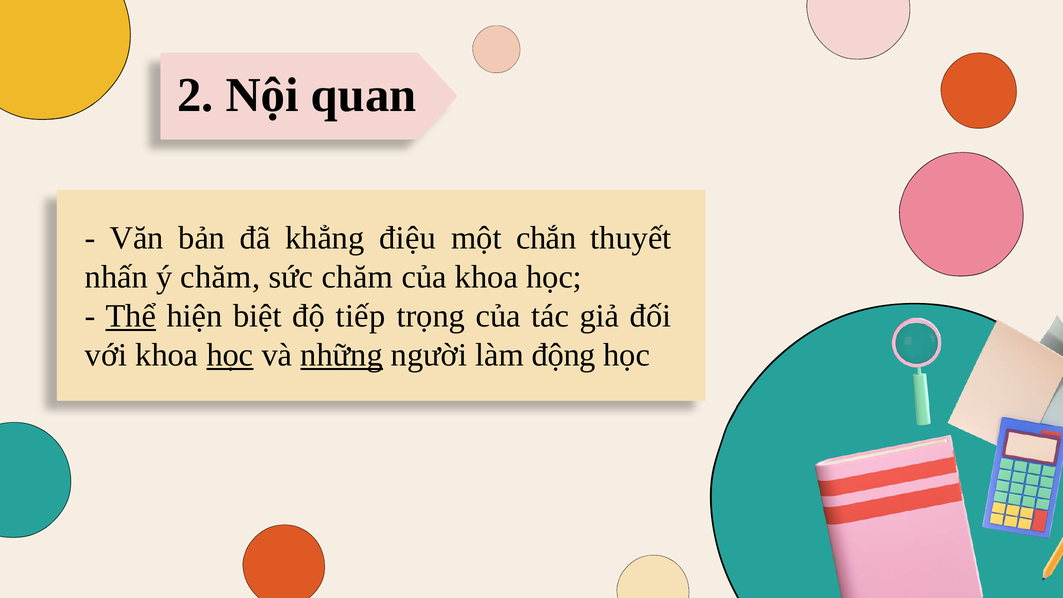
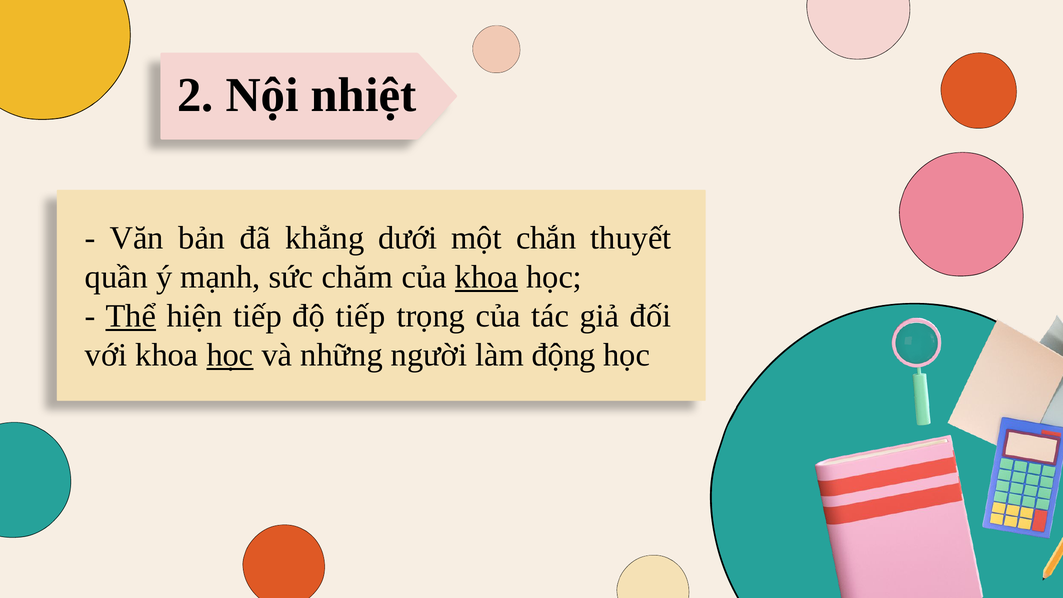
quan: quan -> nhiệt (364, 95)
điệu: điệu -> dưới (408, 238)
nhấn: nhấn -> quần (116, 277)
ý chăm: chăm -> mạnh (220, 277)
khoa underline: none -> present (486, 277)
hiện biệt: biệt -> tiếp (257, 316)
những underline: present -> none (342, 355)
